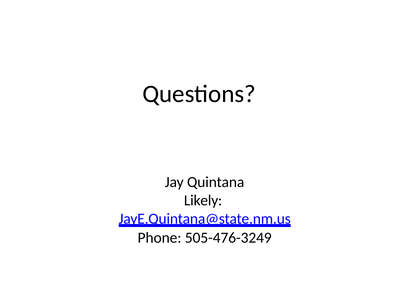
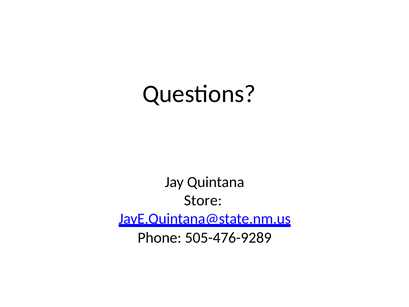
Likely: Likely -> Store (203, 200)
505-476-3249: 505-476-3249 -> 505-476-9289 (228, 237)
